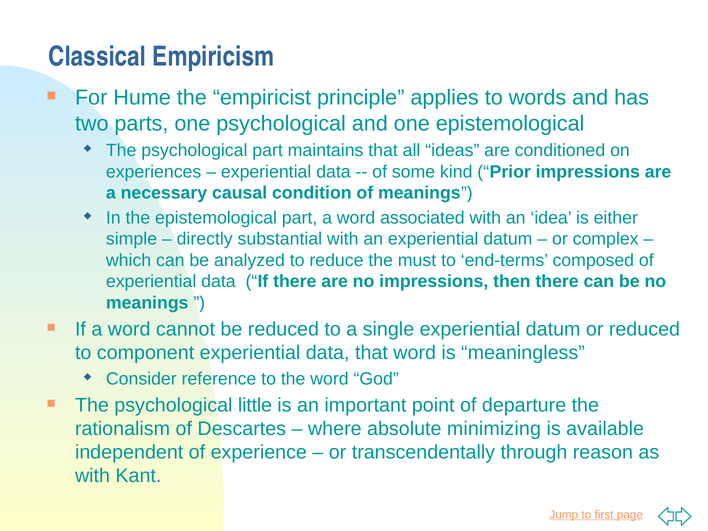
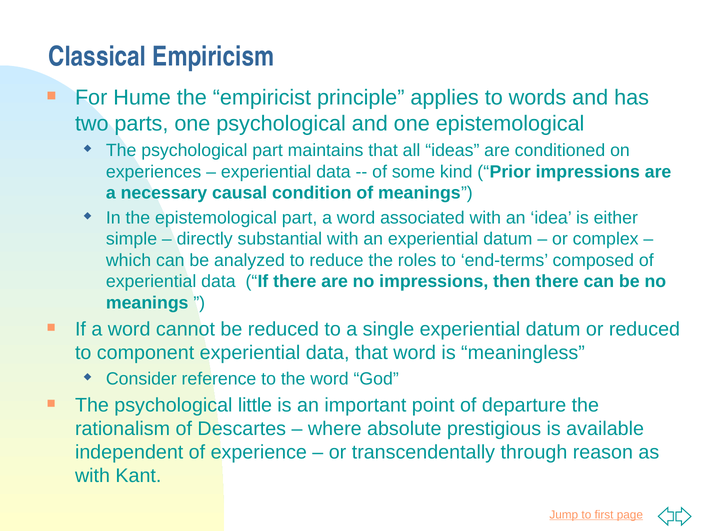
must: must -> roles (417, 260)
minimizing: minimizing -> prestigious (494, 429)
